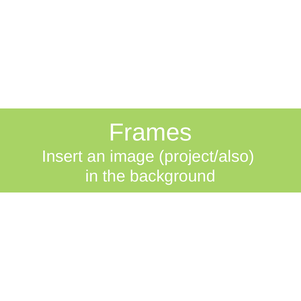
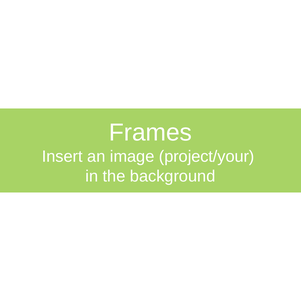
project/also: project/also -> project/your (207, 157)
